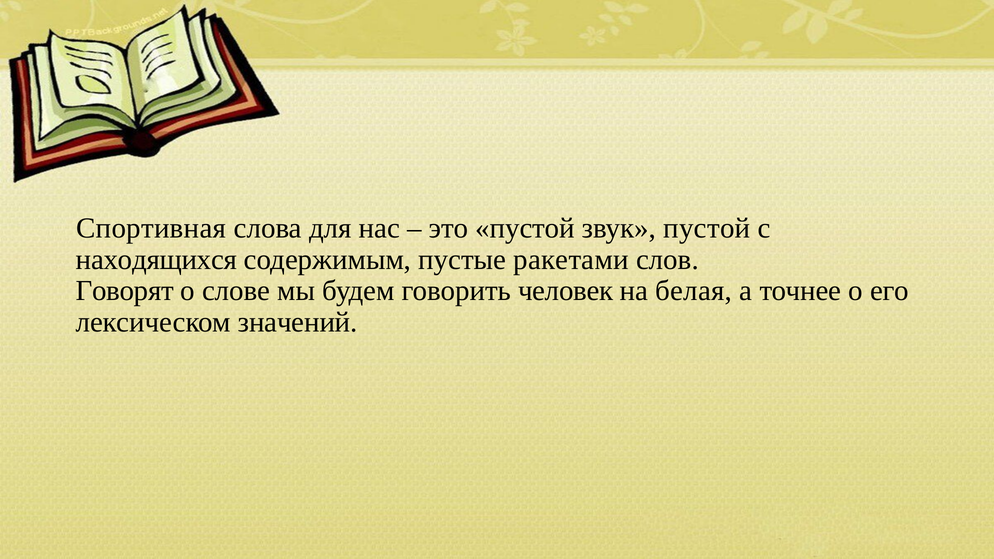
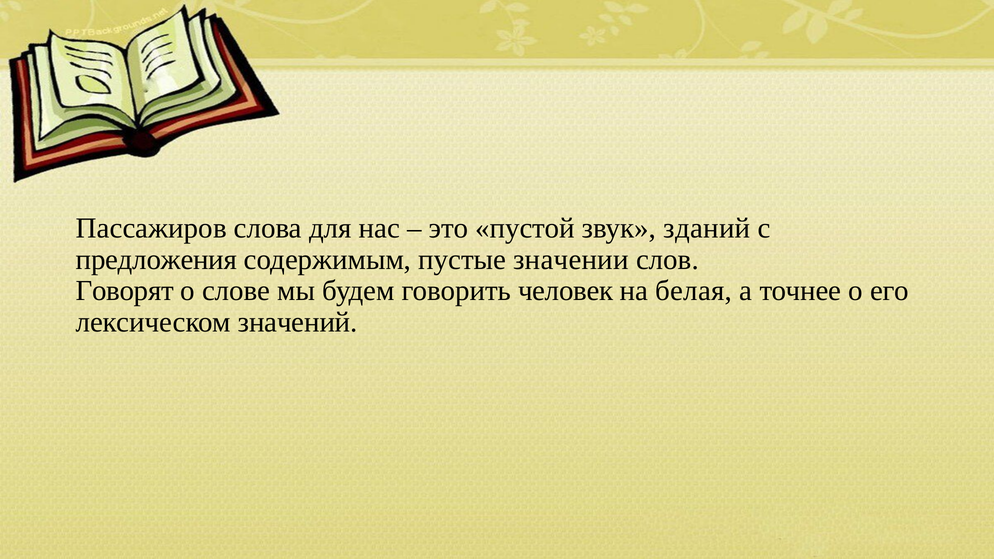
Спортивная: Спортивная -> Пассажиров (151, 228)
звук пустой: пустой -> зданий (707, 228)
находящихся: находящихся -> предложения (156, 260)
ракетами: ракетами -> значении (571, 260)
